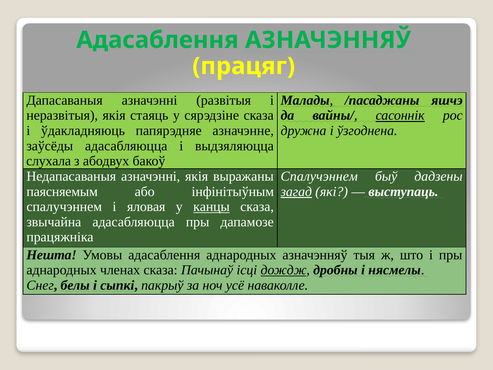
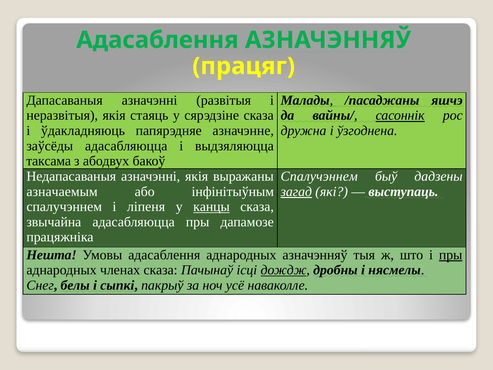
слухала: слухала -> таксама (49, 161)
паясняемым: паясняемым -> азначаемым (62, 191)
яловая: яловая -> ліпеня (146, 207)
пры underline: none -> present (451, 255)
